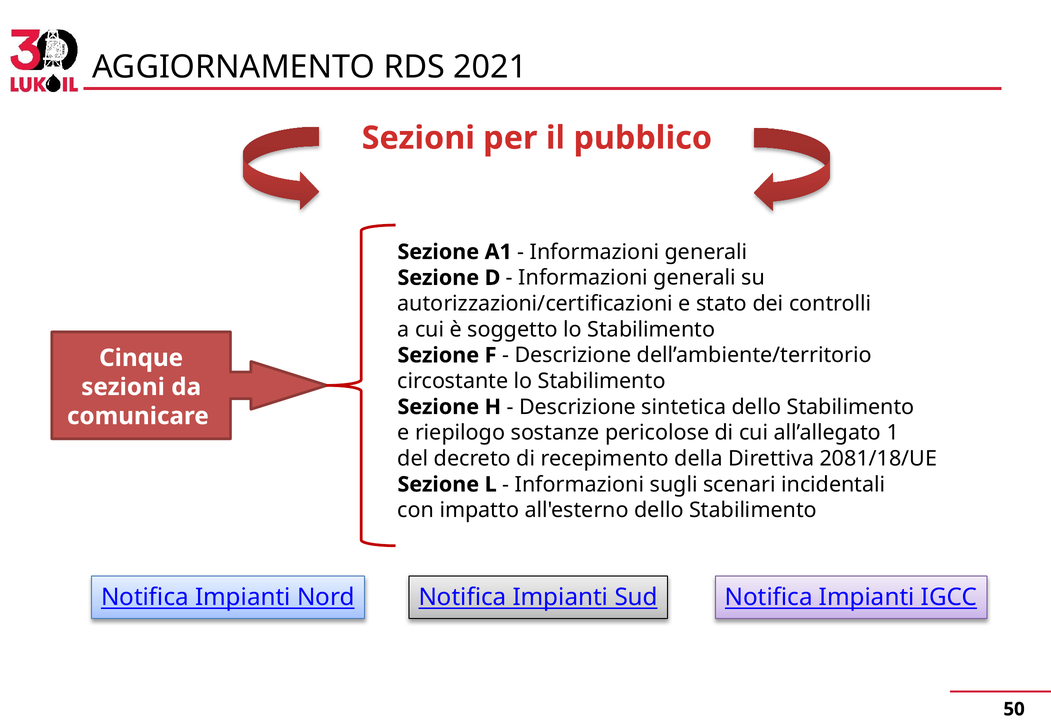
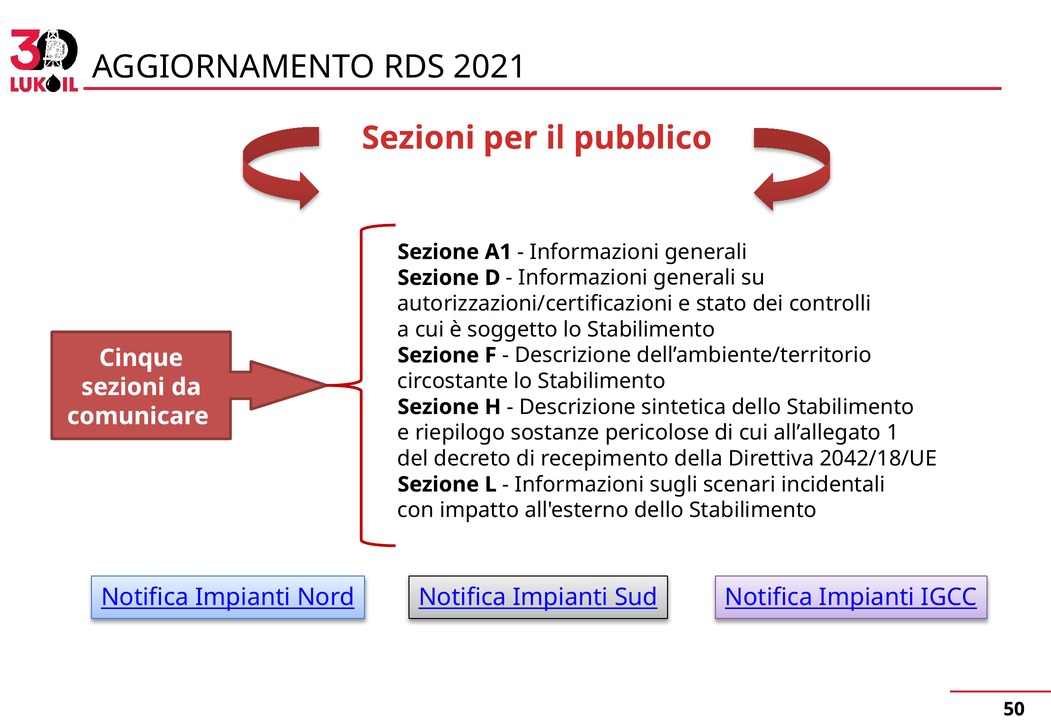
2081/18/UE: 2081/18/UE -> 2042/18/UE (878, 459)
